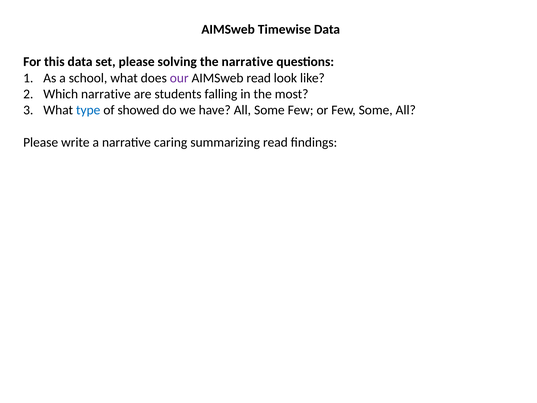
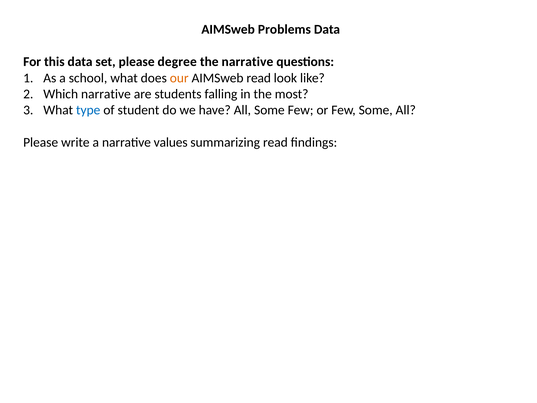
Timewise: Timewise -> Problems (284, 30)
solving: solving -> degree (177, 62)
our colour: purple -> orange (179, 78)
showed: showed -> student (138, 110)
caring: caring -> values (171, 142)
